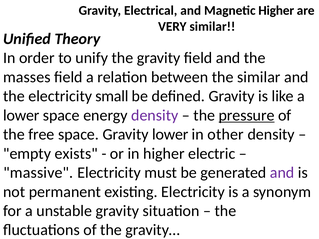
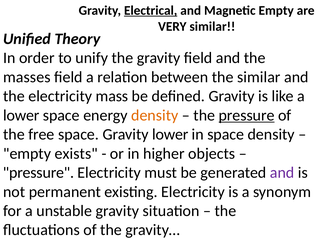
Electrical underline: none -> present (151, 10)
Magnetic Higher: Higher -> Empty (276, 10)
small: small -> mass (112, 96)
density colour: purple -> orange (155, 115)
in other: other -> space (226, 135)
electric: electric -> objects (212, 154)
massive: massive -> pressure (39, 173)
